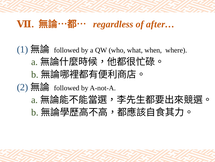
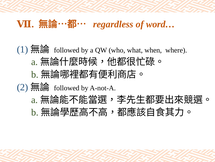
after…: after… -> word… (161, 24)
